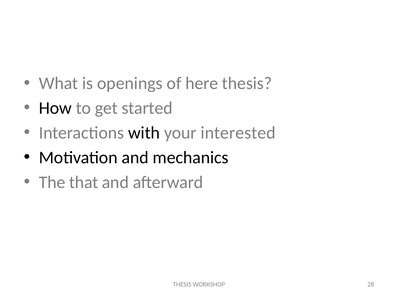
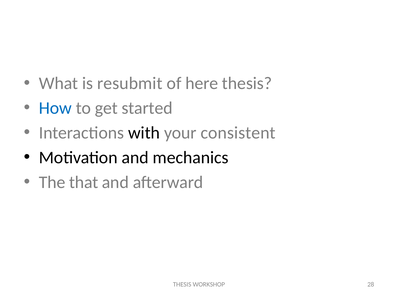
openings: openings -> resubmit (130, 83)
How colour: black -> blue (55, 108)
interested: interested -> consistent (238, 133)
